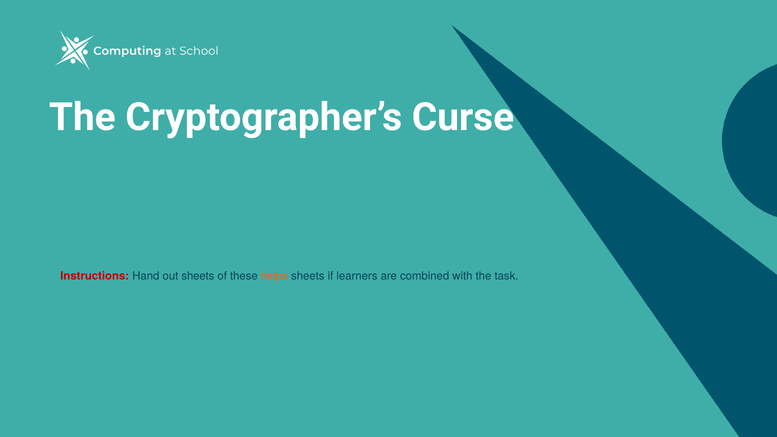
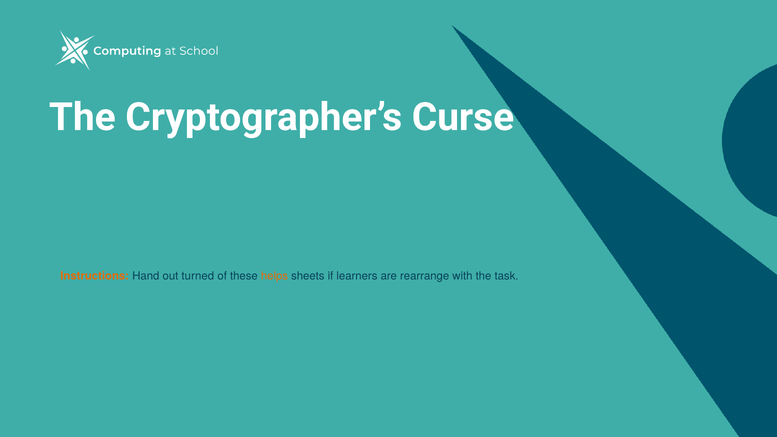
Instructions colour: red -> orange (95, 276)
out sheets: sheets -> turned (198, 276)
combined: combined -> rearrange (425, 276)
